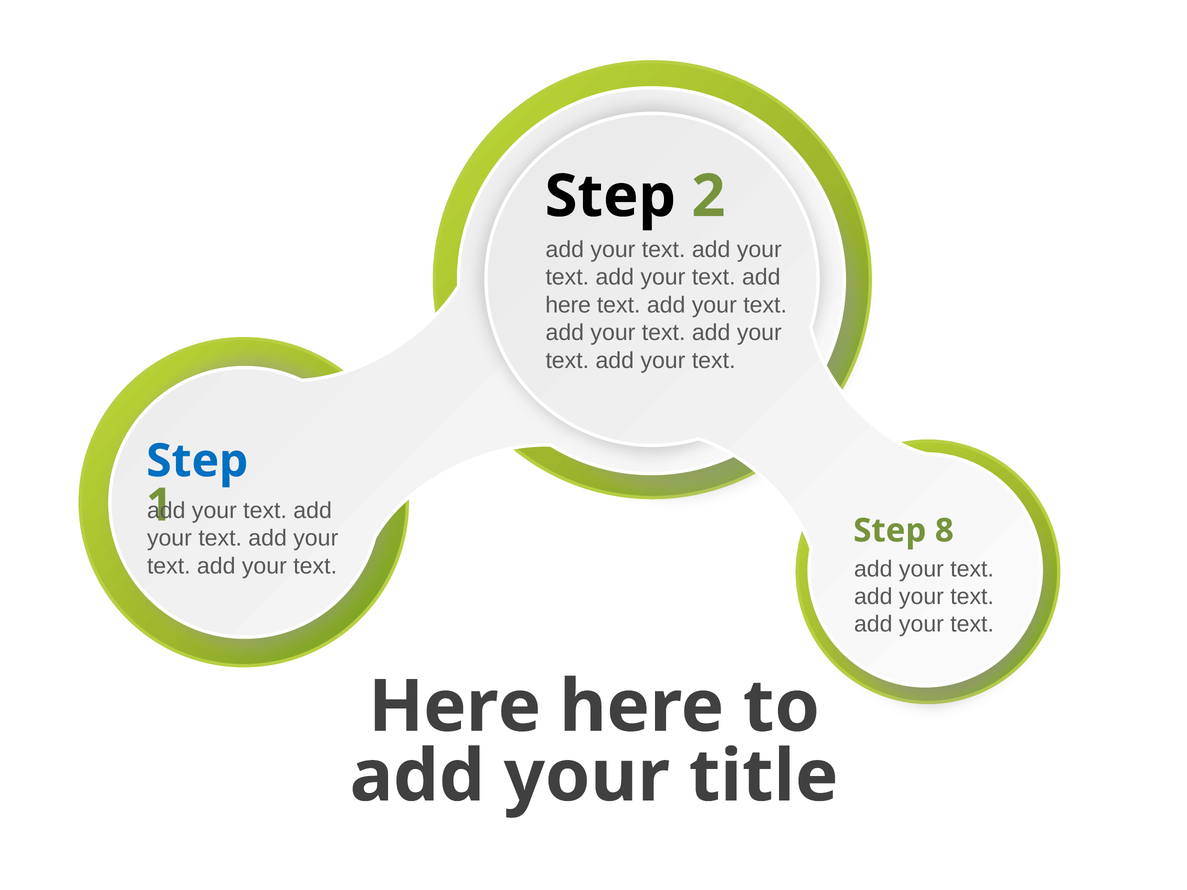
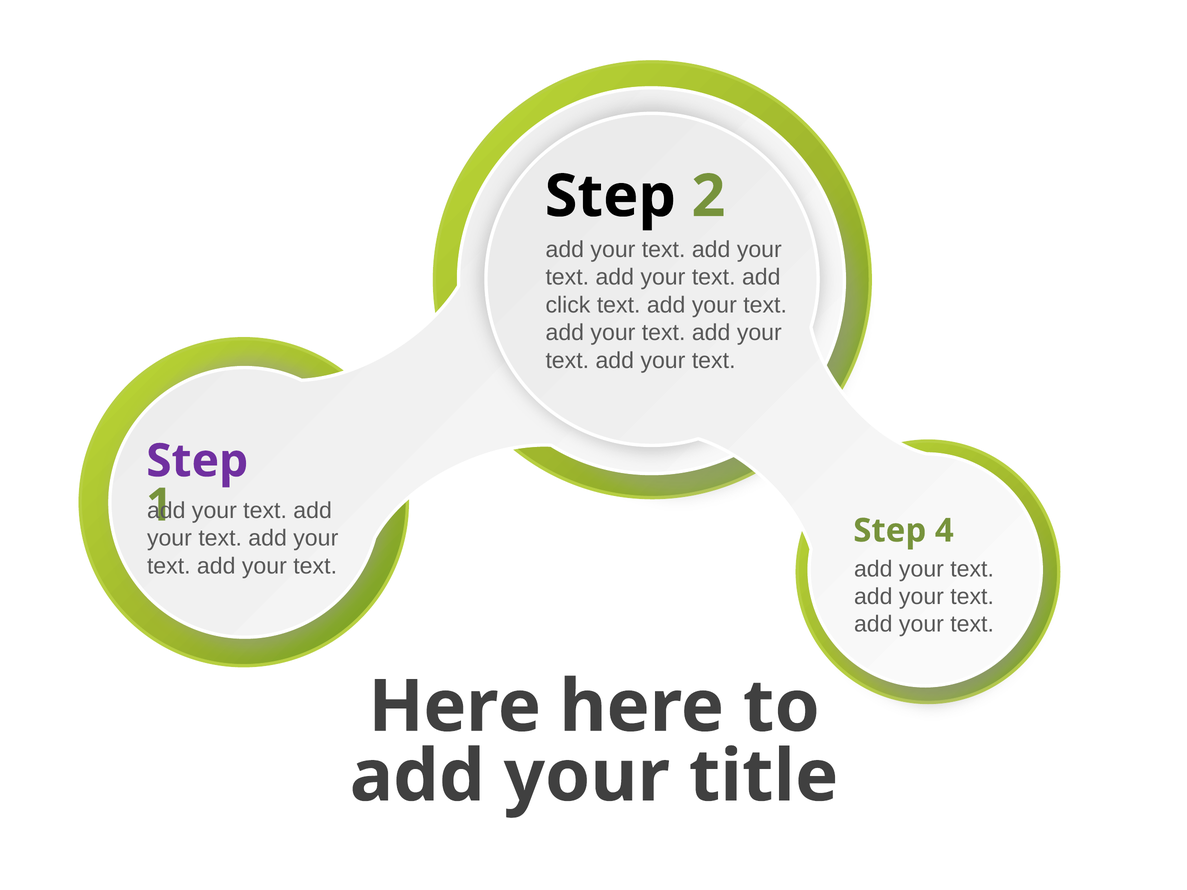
here: here -> click (568, 305)
Step colour: blue -> purple (197, 461)
8: 8 -> 4 (944, 531)
